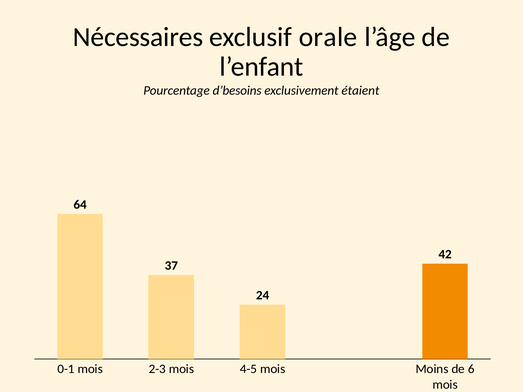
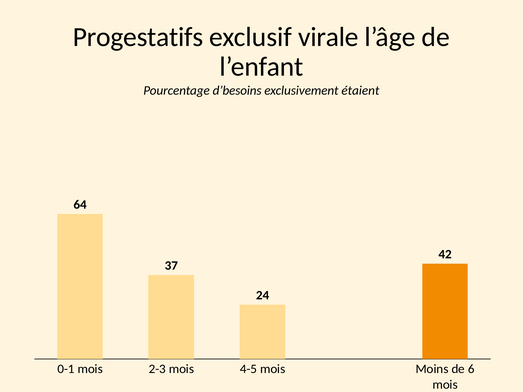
Nécessaires: Nécessaires -> Progestatifs (138, 37)
orale: orale -> virale (328, 37)
